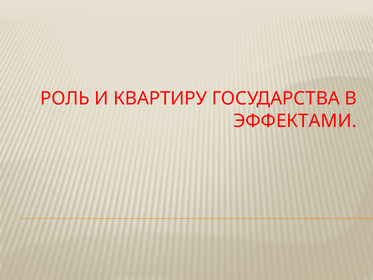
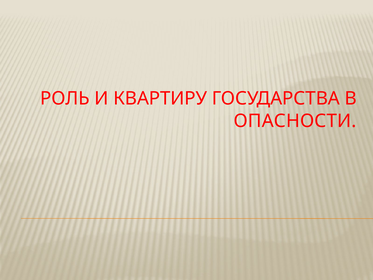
ЭФФЕКТАМИ: ЭФФЕКТАМИ -> ОПАСНОСТИ (295, 121)
